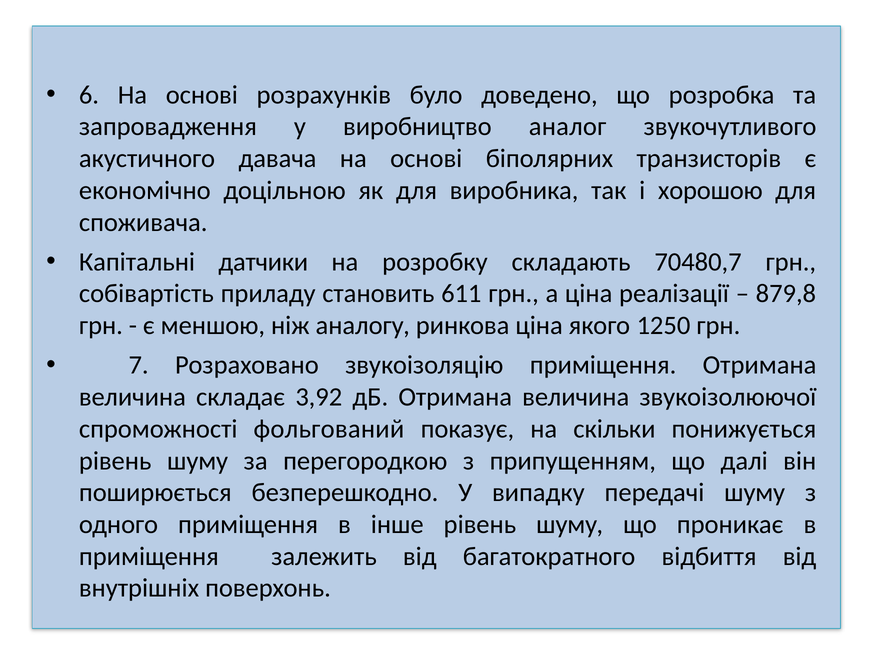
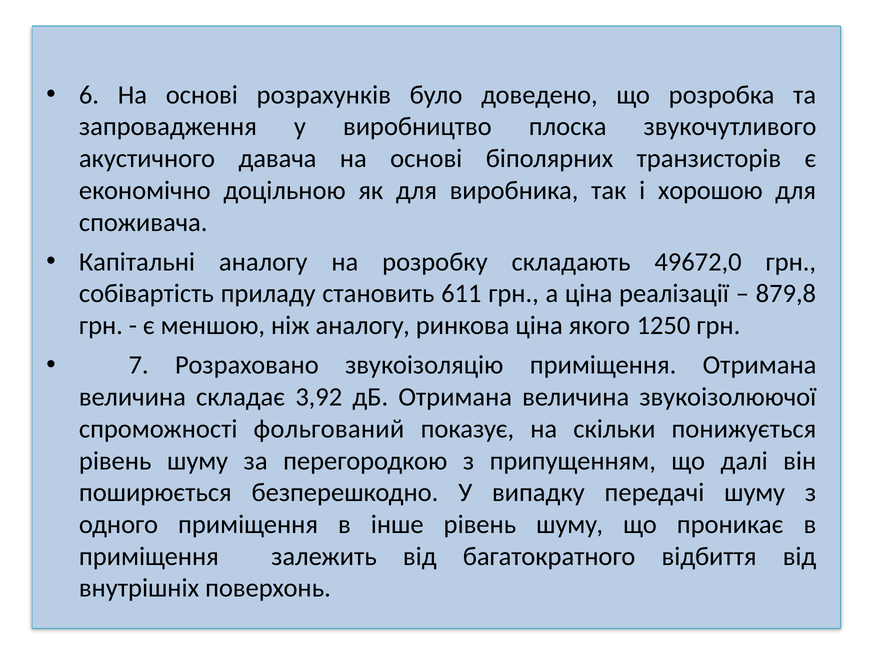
аналог: аналог -> плоска (568, 127)
Капітальні датчики: датчики -> аналогу (263, 262)
70480,7: 70480,7 -> 49672,0 (698, 262)
